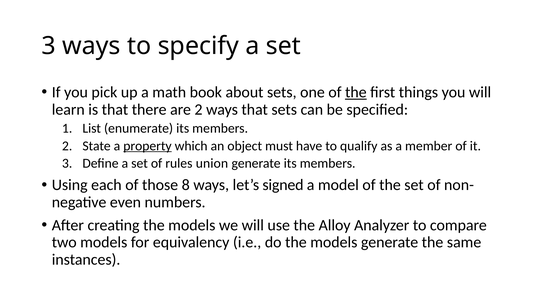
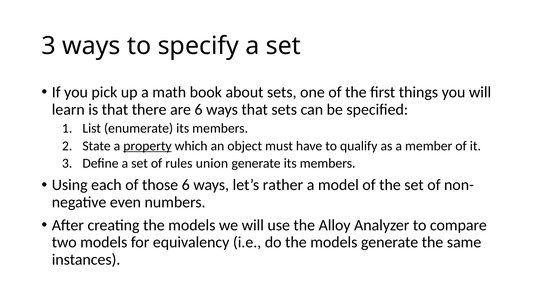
the underline: present -> none (356, 92)
are 2: 2 -> 6 (199, 109)
those 8: 8 -> 6 (186, 185)
signed: signed -> rather (283, 185)
